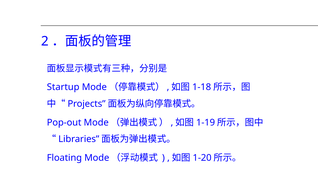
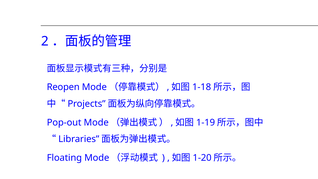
Startup: Startup -> Reopen (63, 87)
